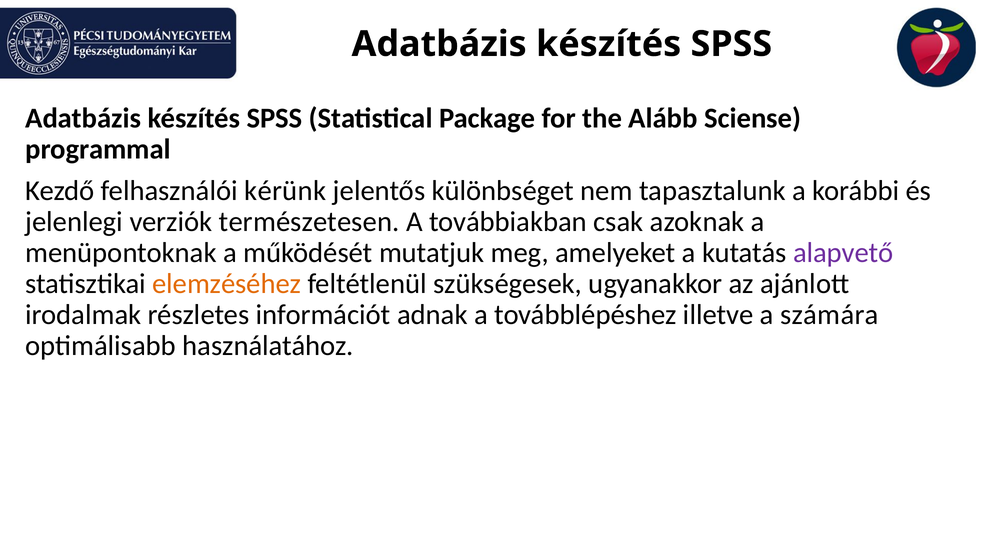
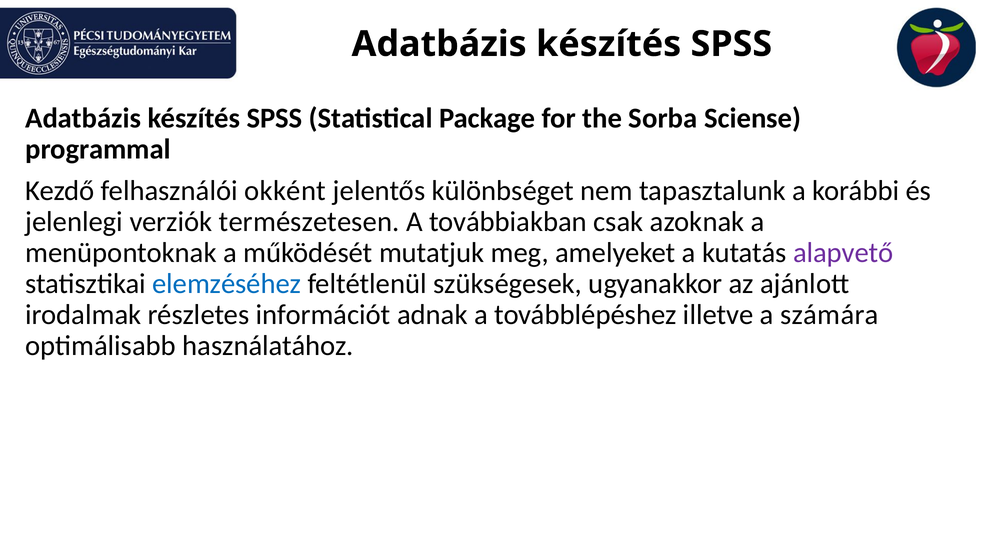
Alább: Alább -> Sorba (663, 118)
kérünk: kérünk -> okként (285, 191)
elemzéséhez colour: orange -> blue (227, 283)
